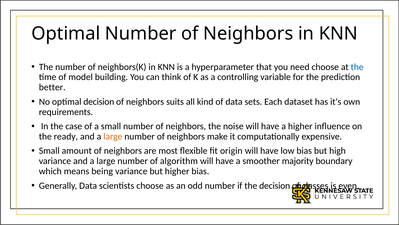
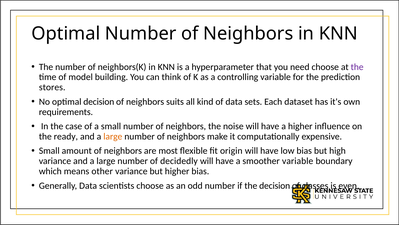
the colour: blue -> purple (357, 67)
better: better -> stores (52, 87)
algorithm: algorithm -> decidedly (179, 161)
smoother majority: majority -> variable (298, 161)
being: being -> other (102, 171)
